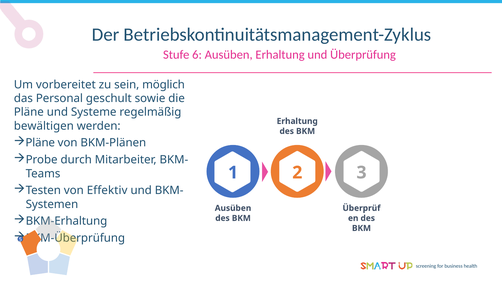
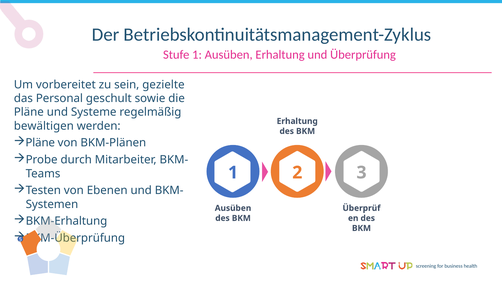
Stufe 6: 6 -> 1 (197, 55)
möglich: möglich -> gezielte (163, 85)
Effektiv: Effektiv -> Ebenen (107, 191)
